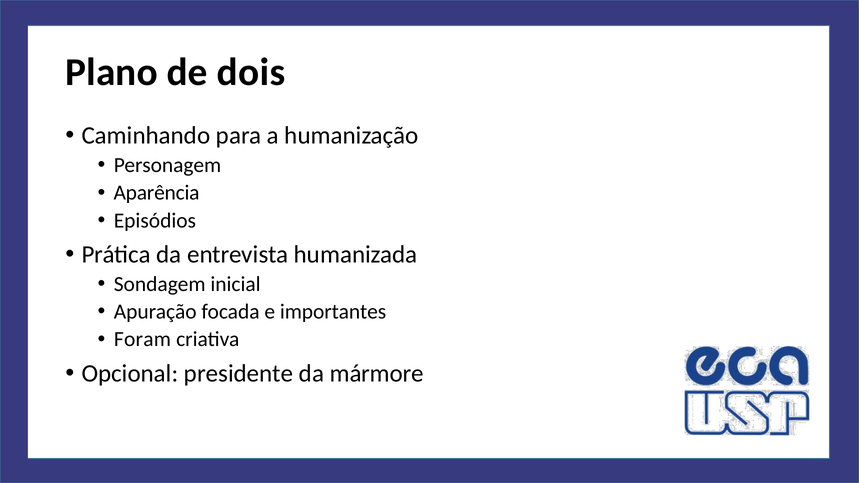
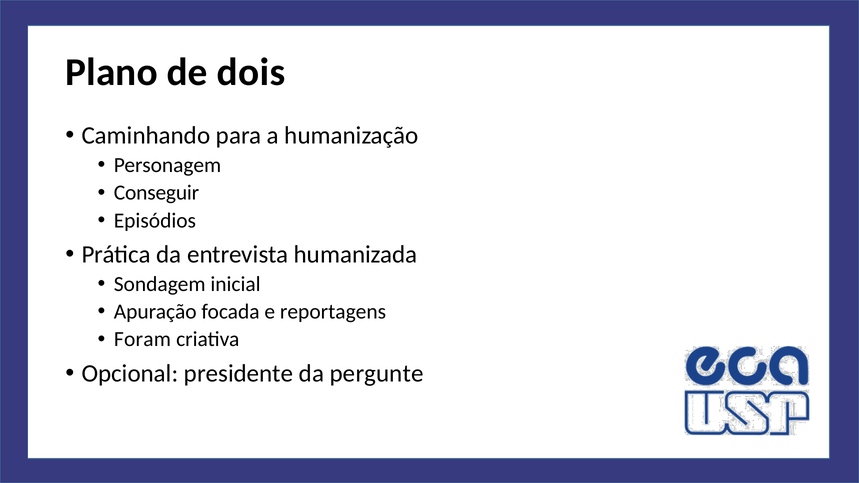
Aparência: Aparência -> Conseguir (157, 193)
importantes: importantes -> reportagens (333, 312)
mármore: mármore -> pergunte (377, 373)
